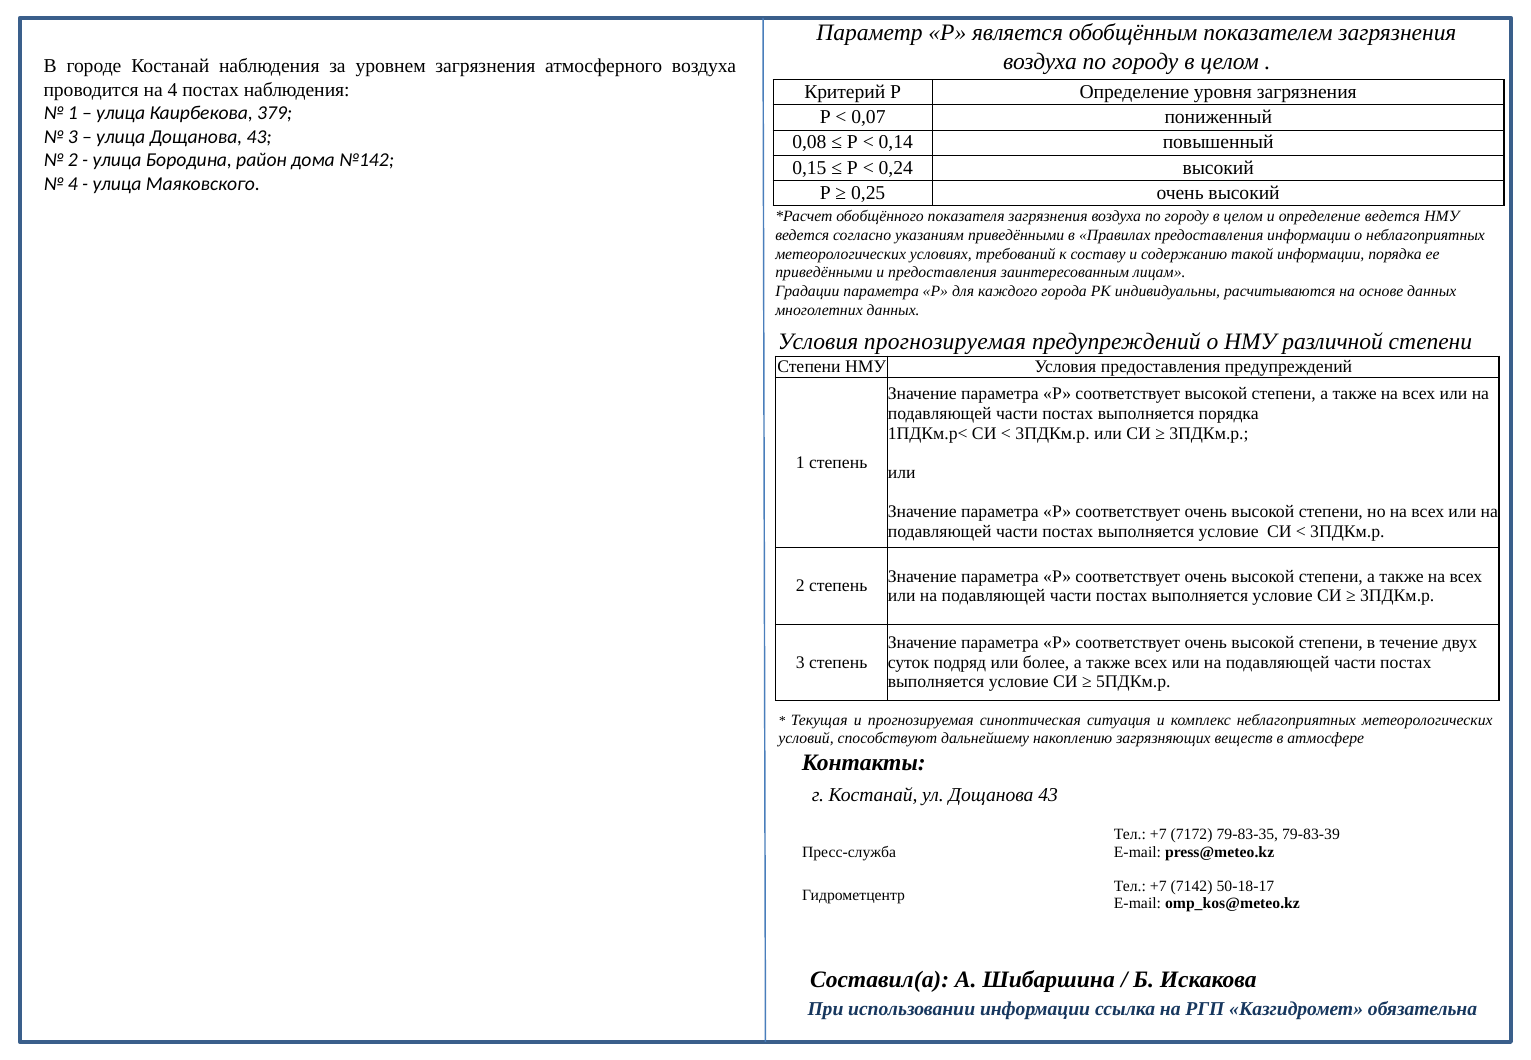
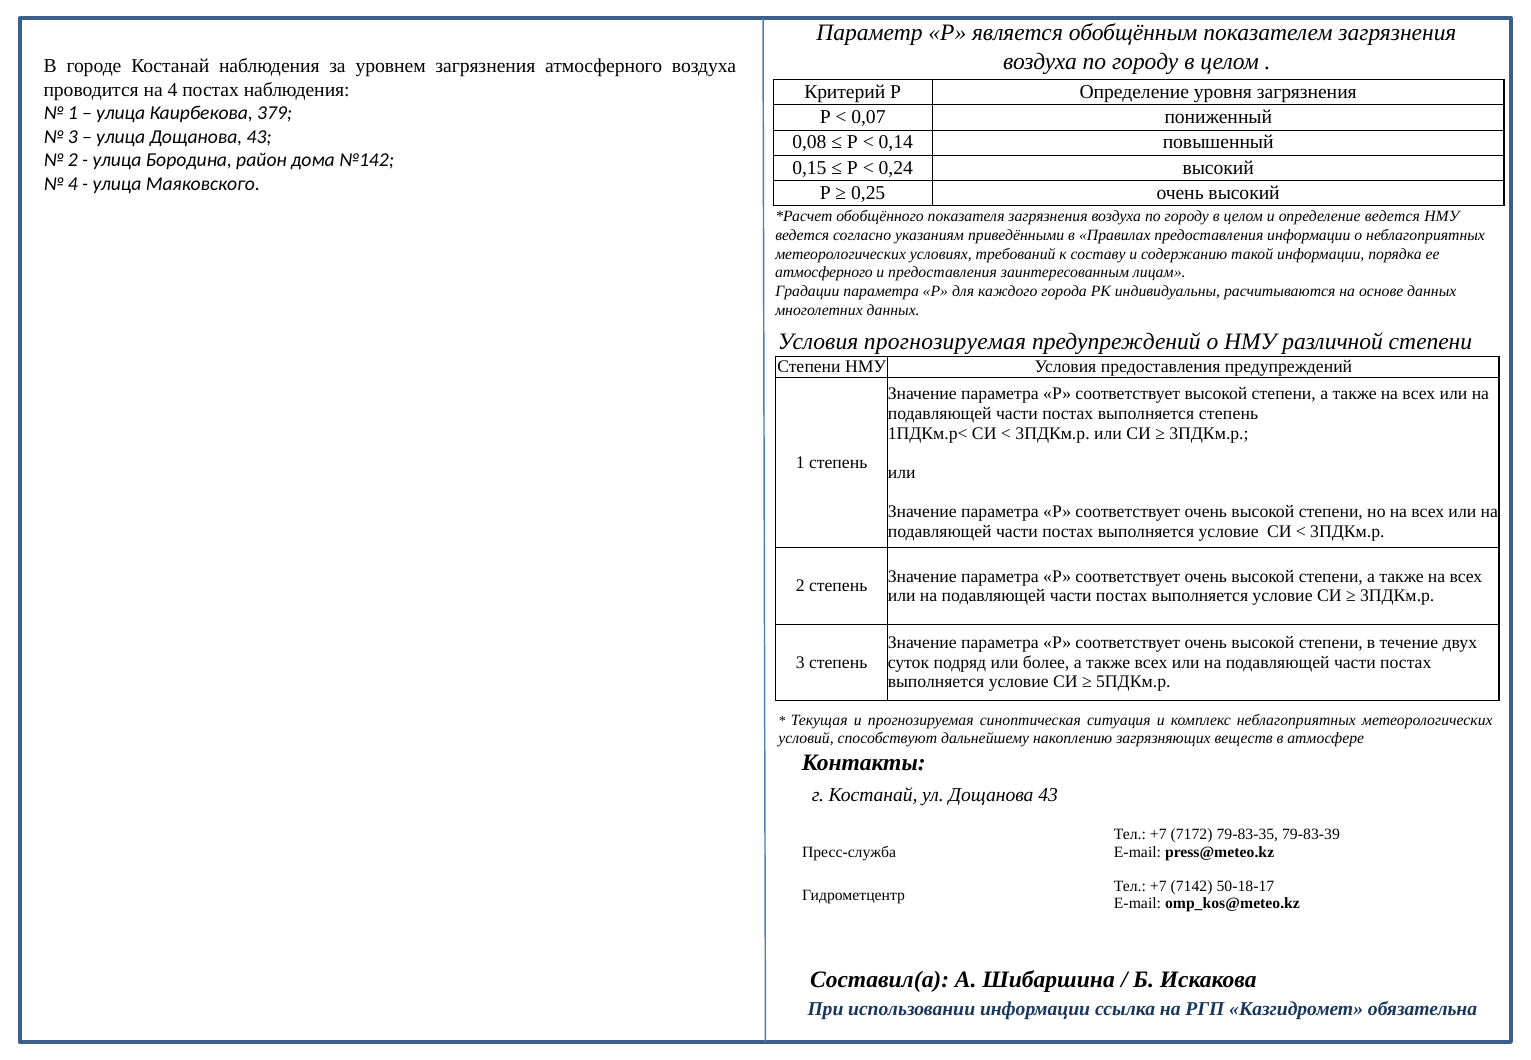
приведёнными: приведёнными -> атмосферного (824, 273)
выполняется порядка: порядка -> степень (1229, 414)
